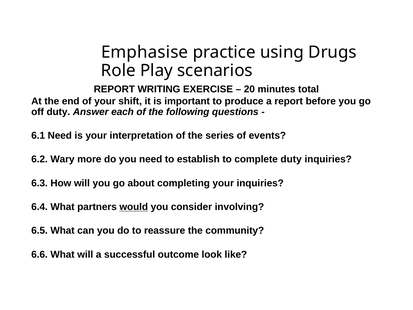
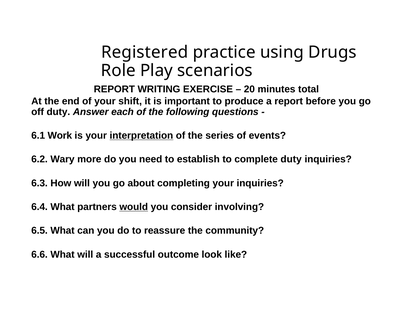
Emphasise: Emphasise -> Registered (145, 52)
6.1 Need: Need -> Work (60, 135)
interpretation underline: none -> present (141, 135)
